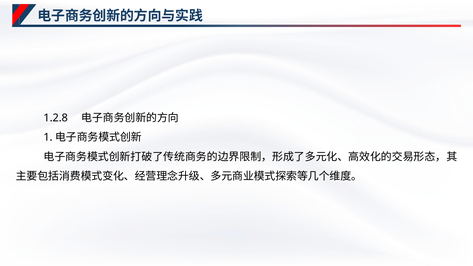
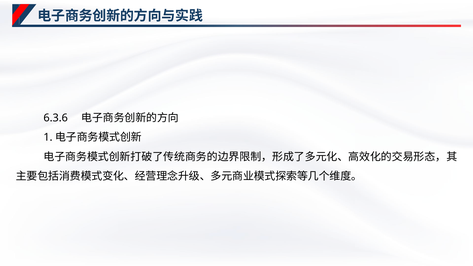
1.2.8: 1.2.8 -> 6.3.6 (56, 118)
